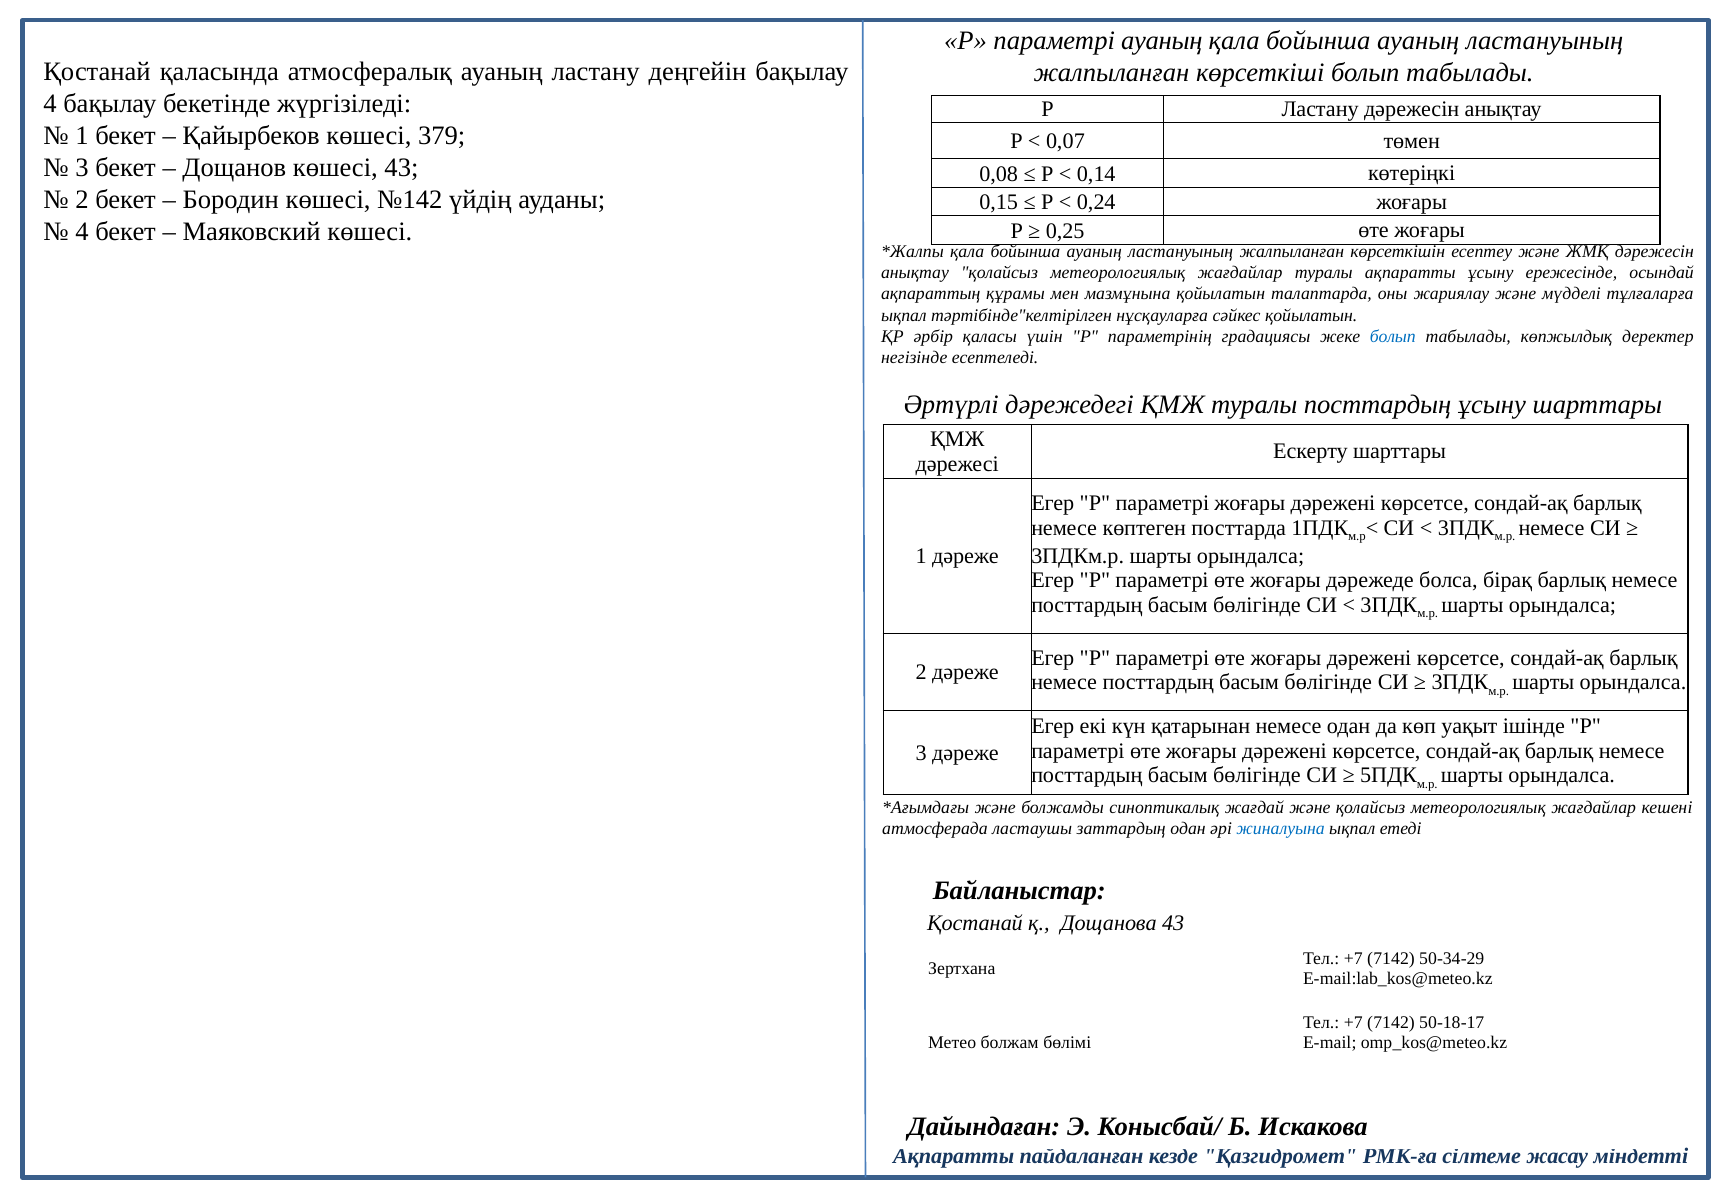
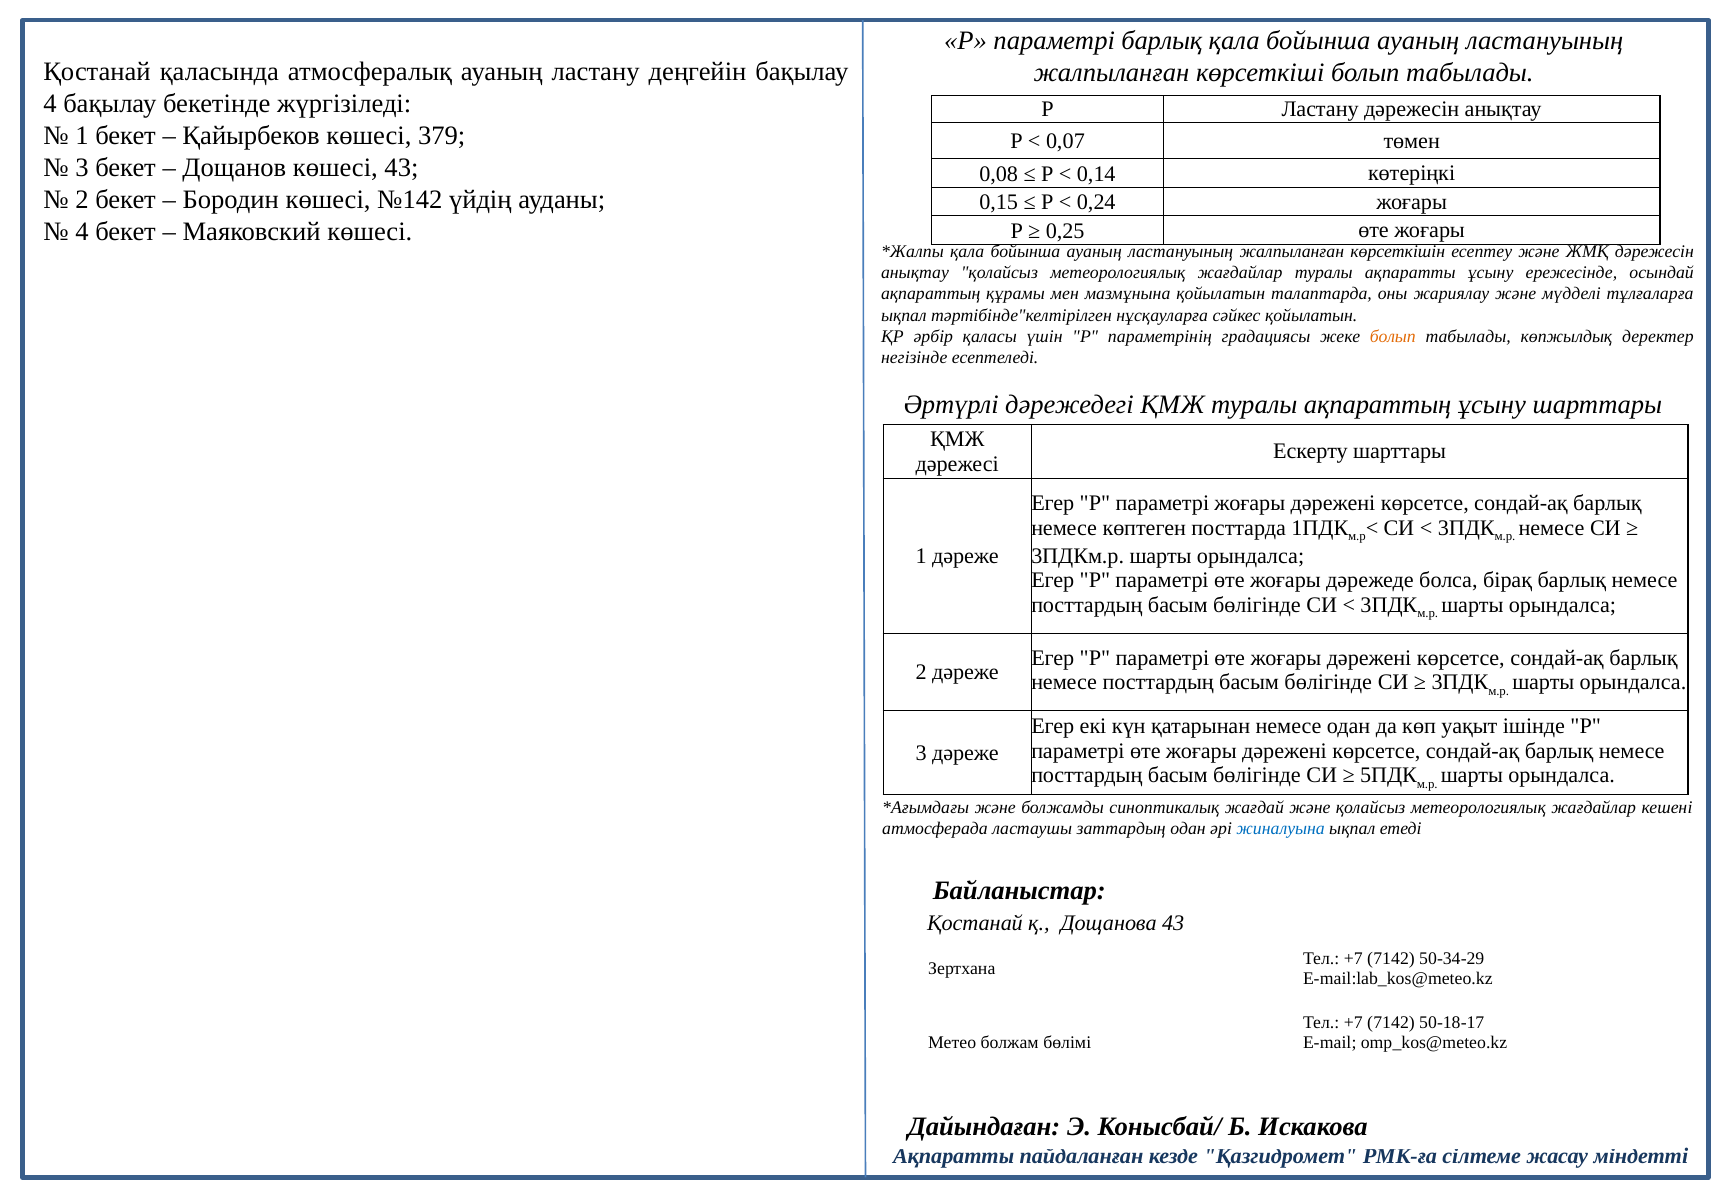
параметрі ауаның: ауаның -> барлық (1162, 41)
болып colour: blue -> orange (1393, 337)
туралы посттардың: посттардың -> ақпараттың (1378, 405)
